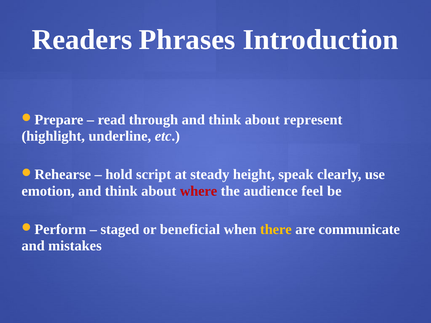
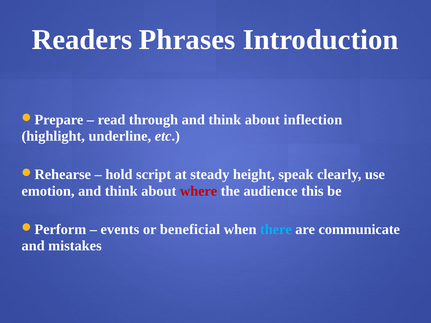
represent: represent -> inflection (313, 120)
feel: feel -> this (312, 191)
staged: staged -> events (120, 230)
there colour: yellow -> light blue (276, 230)
